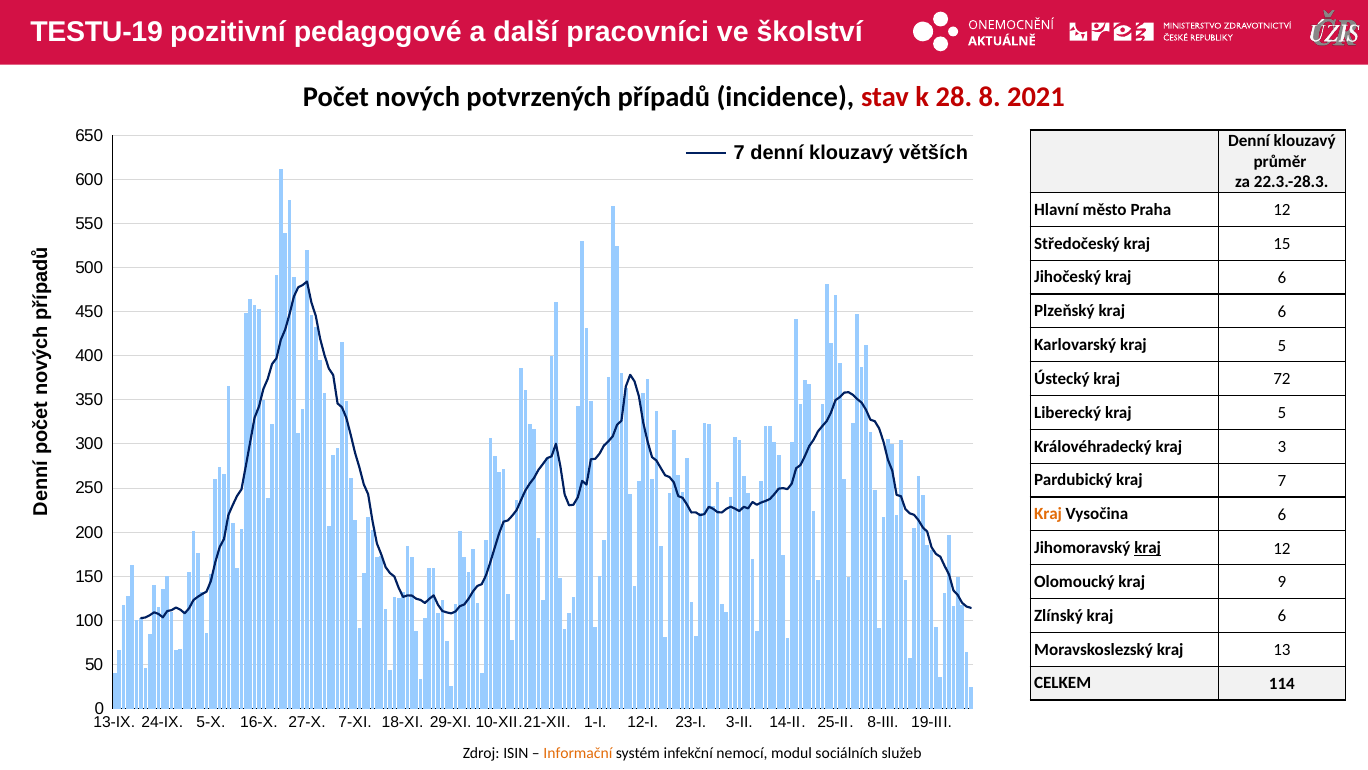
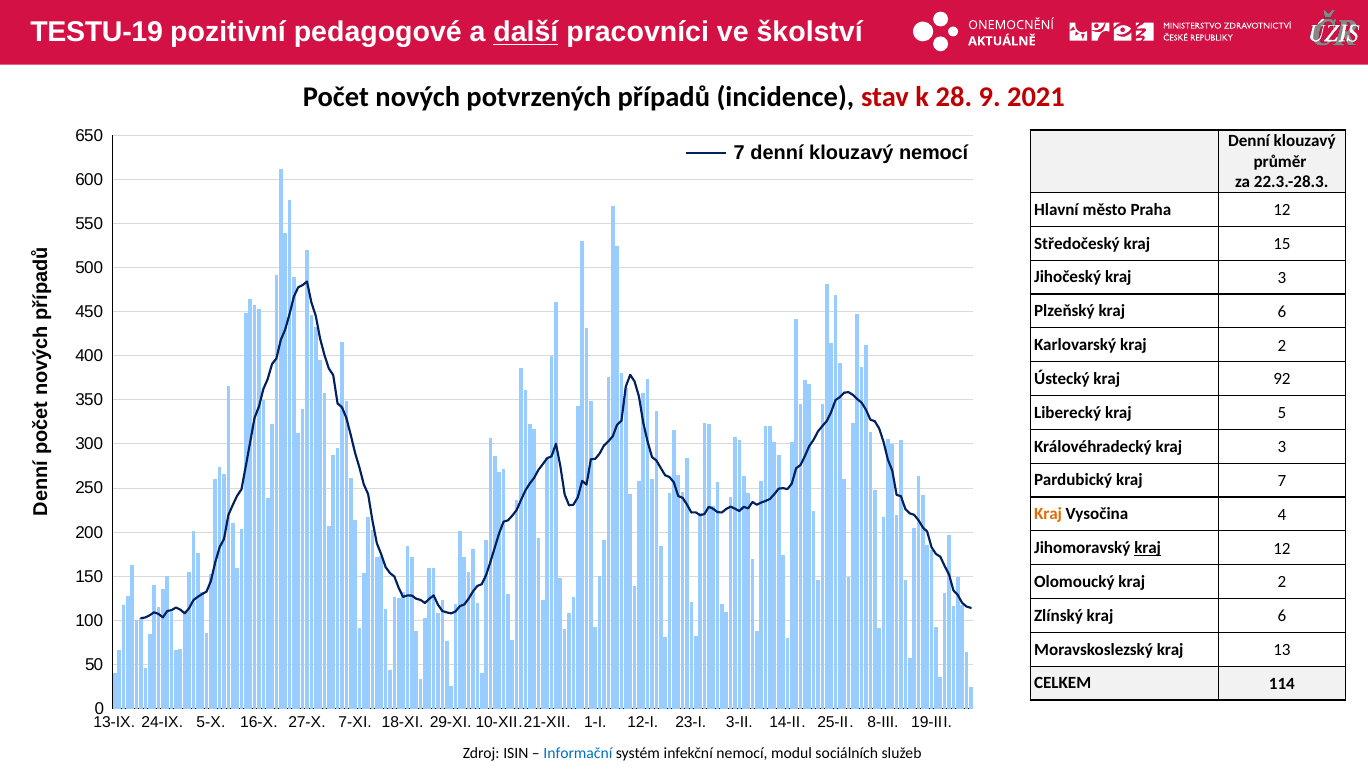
další underline: none -> present (526, 32)
8: 8 -> 9 (990, 97)
klouzavý větších: větších -> nemocí (934, 153)
Jihočeský kraj 6: 6 -> 3 (1282, 278)
Karlovarský kraj 5: 5 -> 2 (1282, 345)
72: 72 -> 92 (1282, 379)
Vysočina 6: 6 -> 4 (1282, 514)
Olomoucký kraj 9: 9 -> 2 (1282, 582)
Informační colour: orange -> blue (578, 752)
